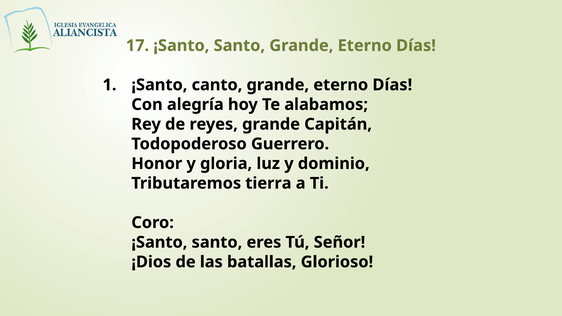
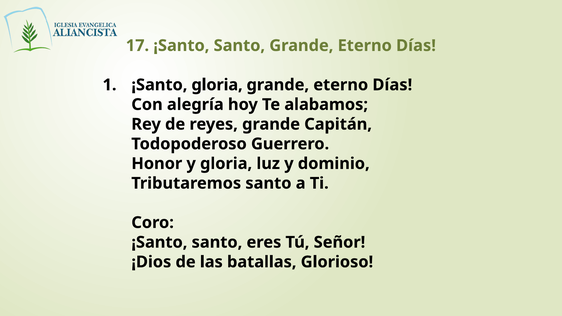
¡Santo canto: canto -> gloria (217, 85)
Tributaremos tierra: tierra -> santo (268, 183)
